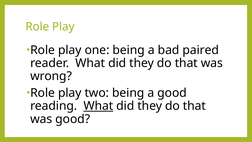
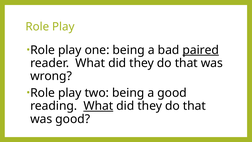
paired underline: none -> present (201, 50)
